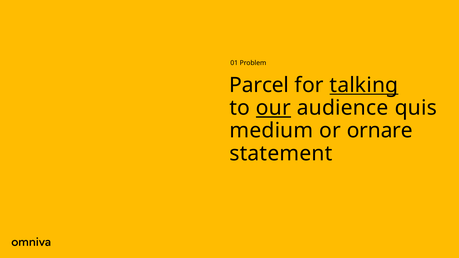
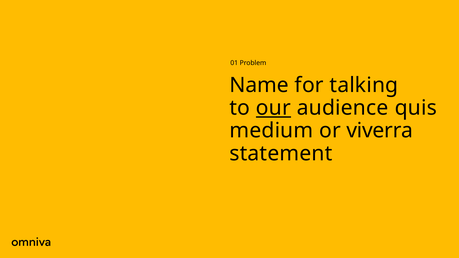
Parcel: Parcel -> Name (259, 85)
talking underline: present -> none (364, 85)
ornare: ornare -> viverra (380, 131)
